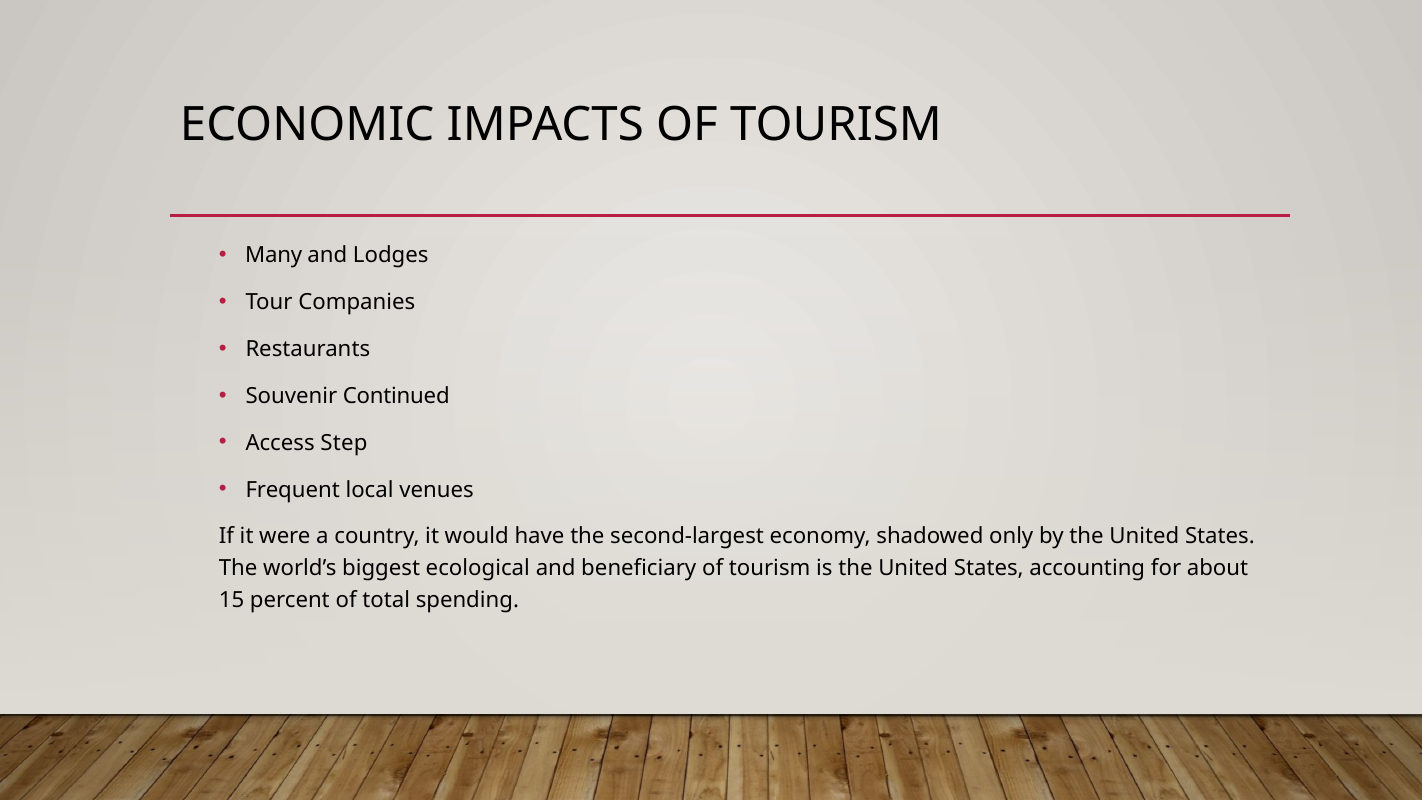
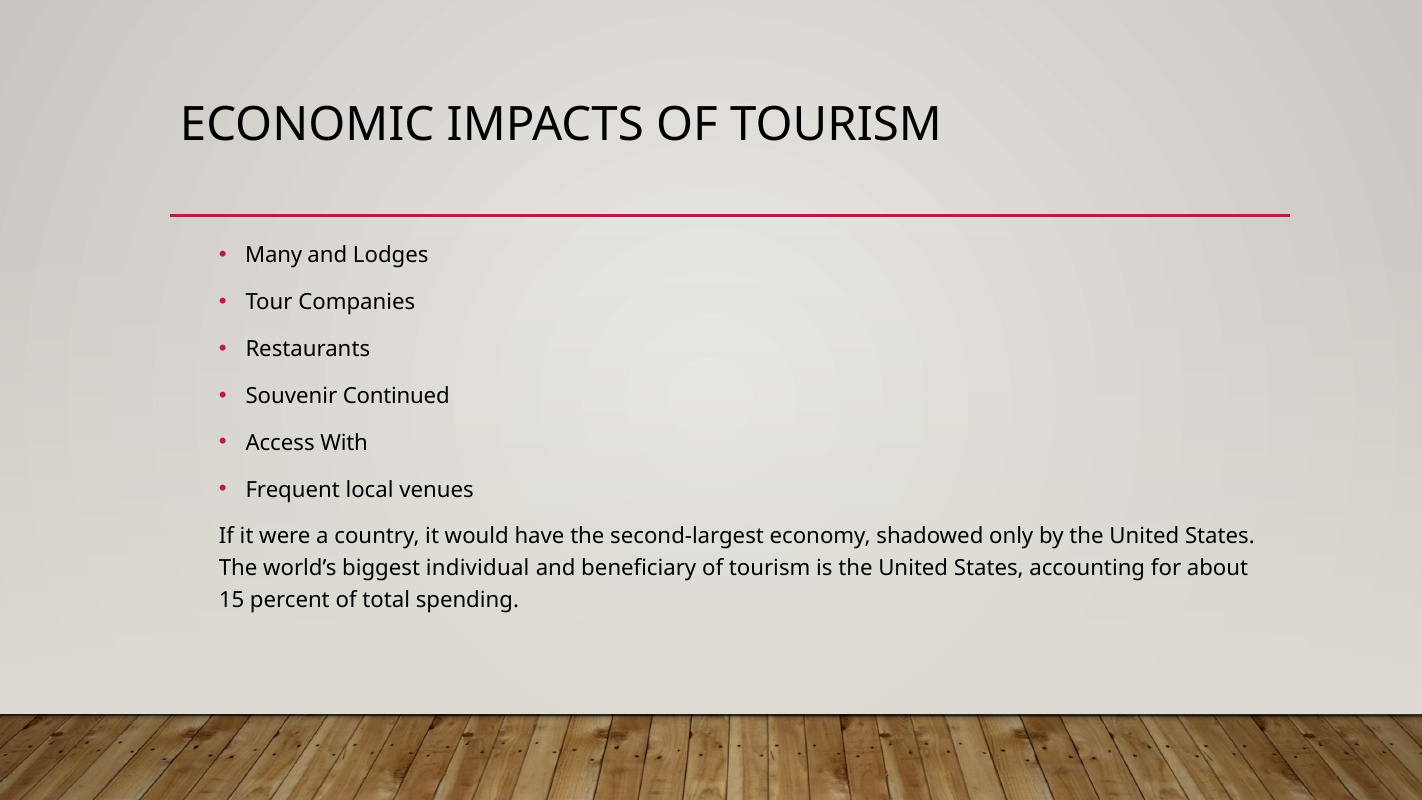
Step: Step -> With (344, 443)
ecological: ecological -> individual (478, 568)
